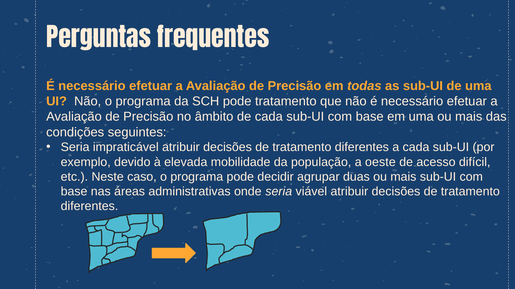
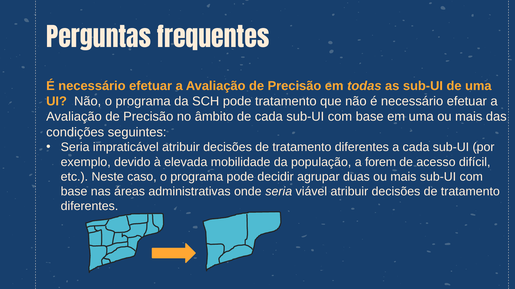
oeste: oeste -> forem (381, 162)
